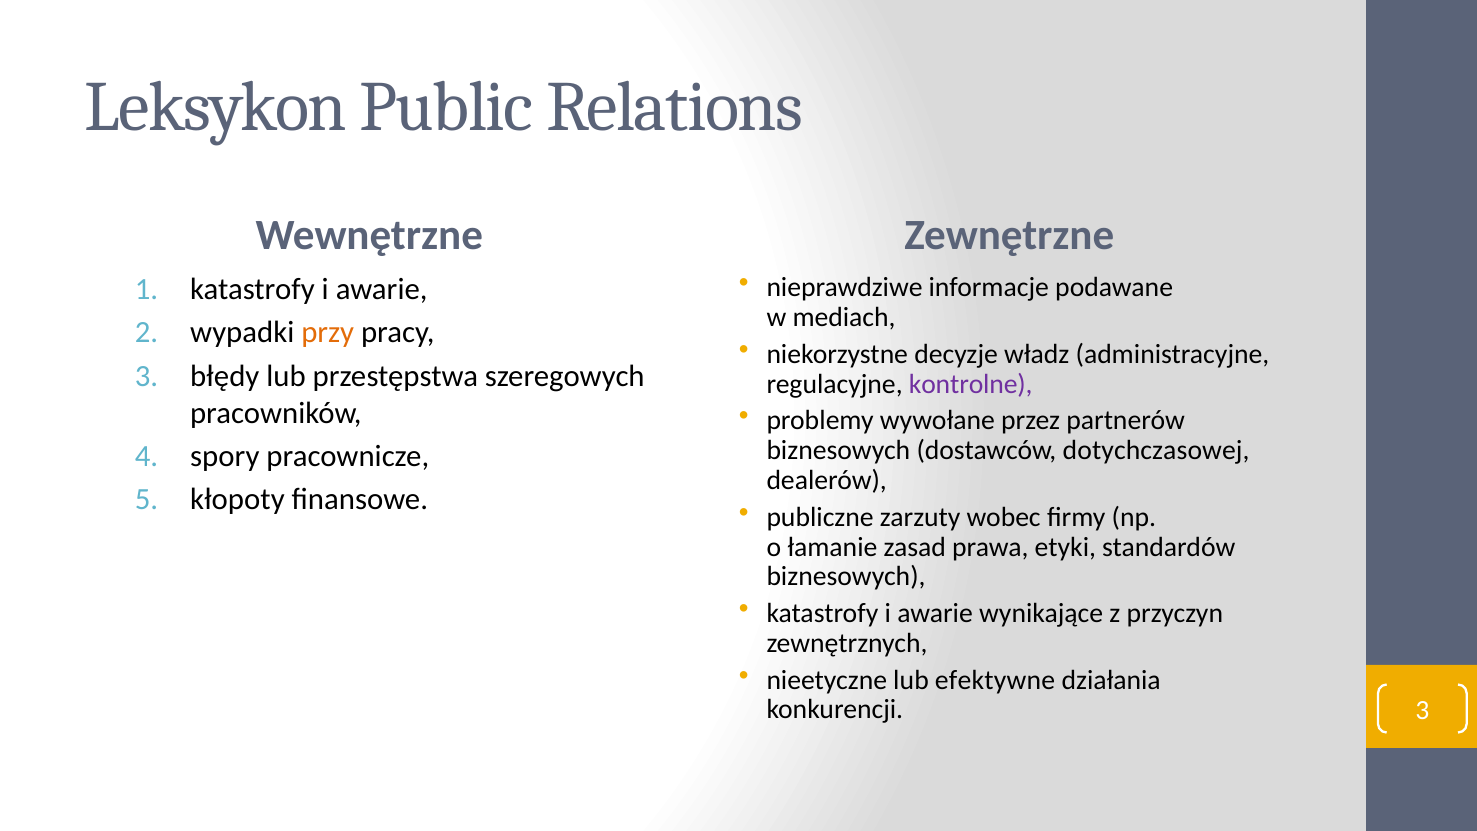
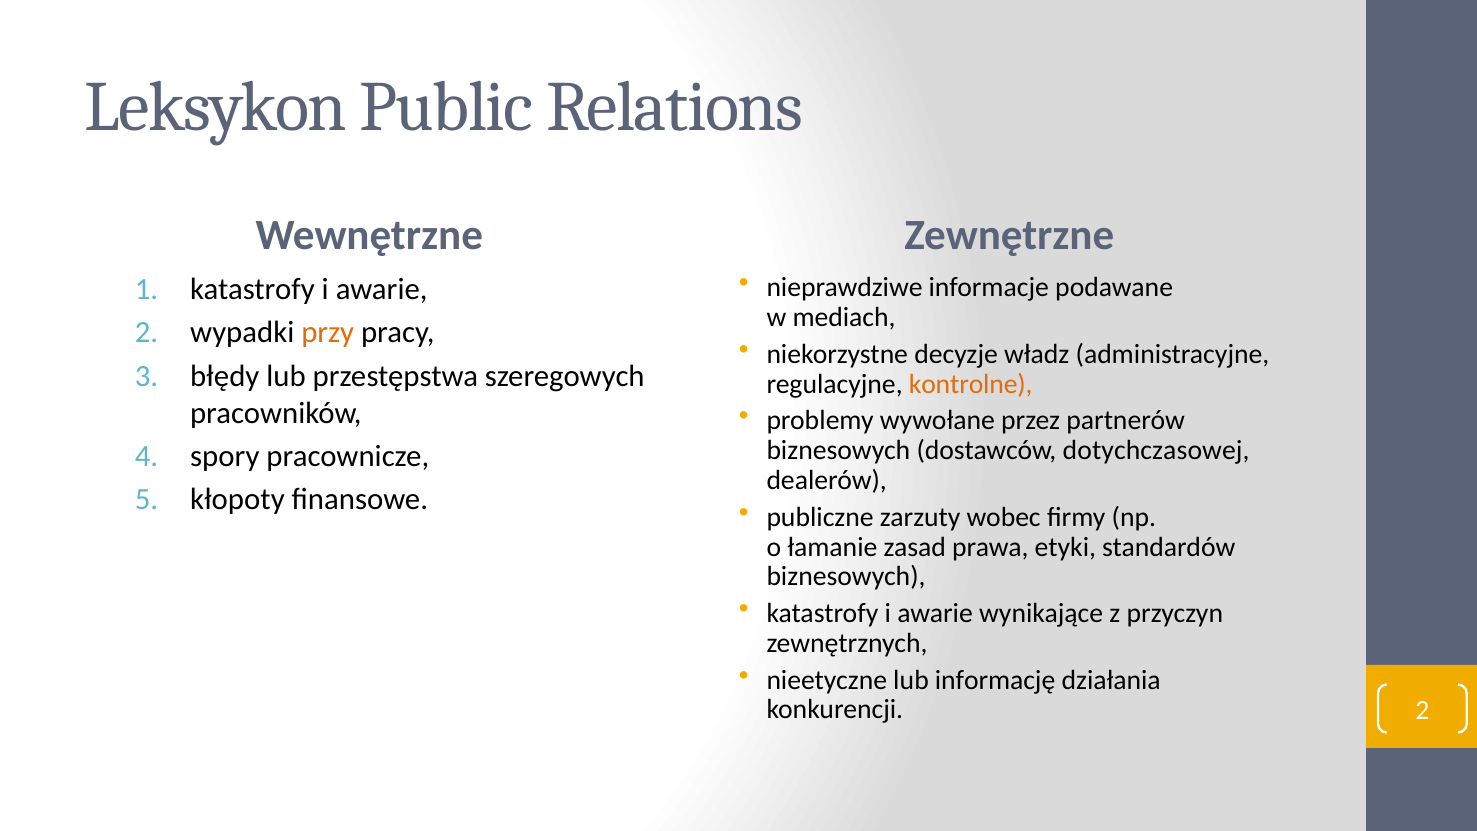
kontrolne colour: purple -> orange (971, 384)
efektywne: efektywne -> informację (995, 680)
konkurencji 3: 3 -> 2 (1422, 710)
